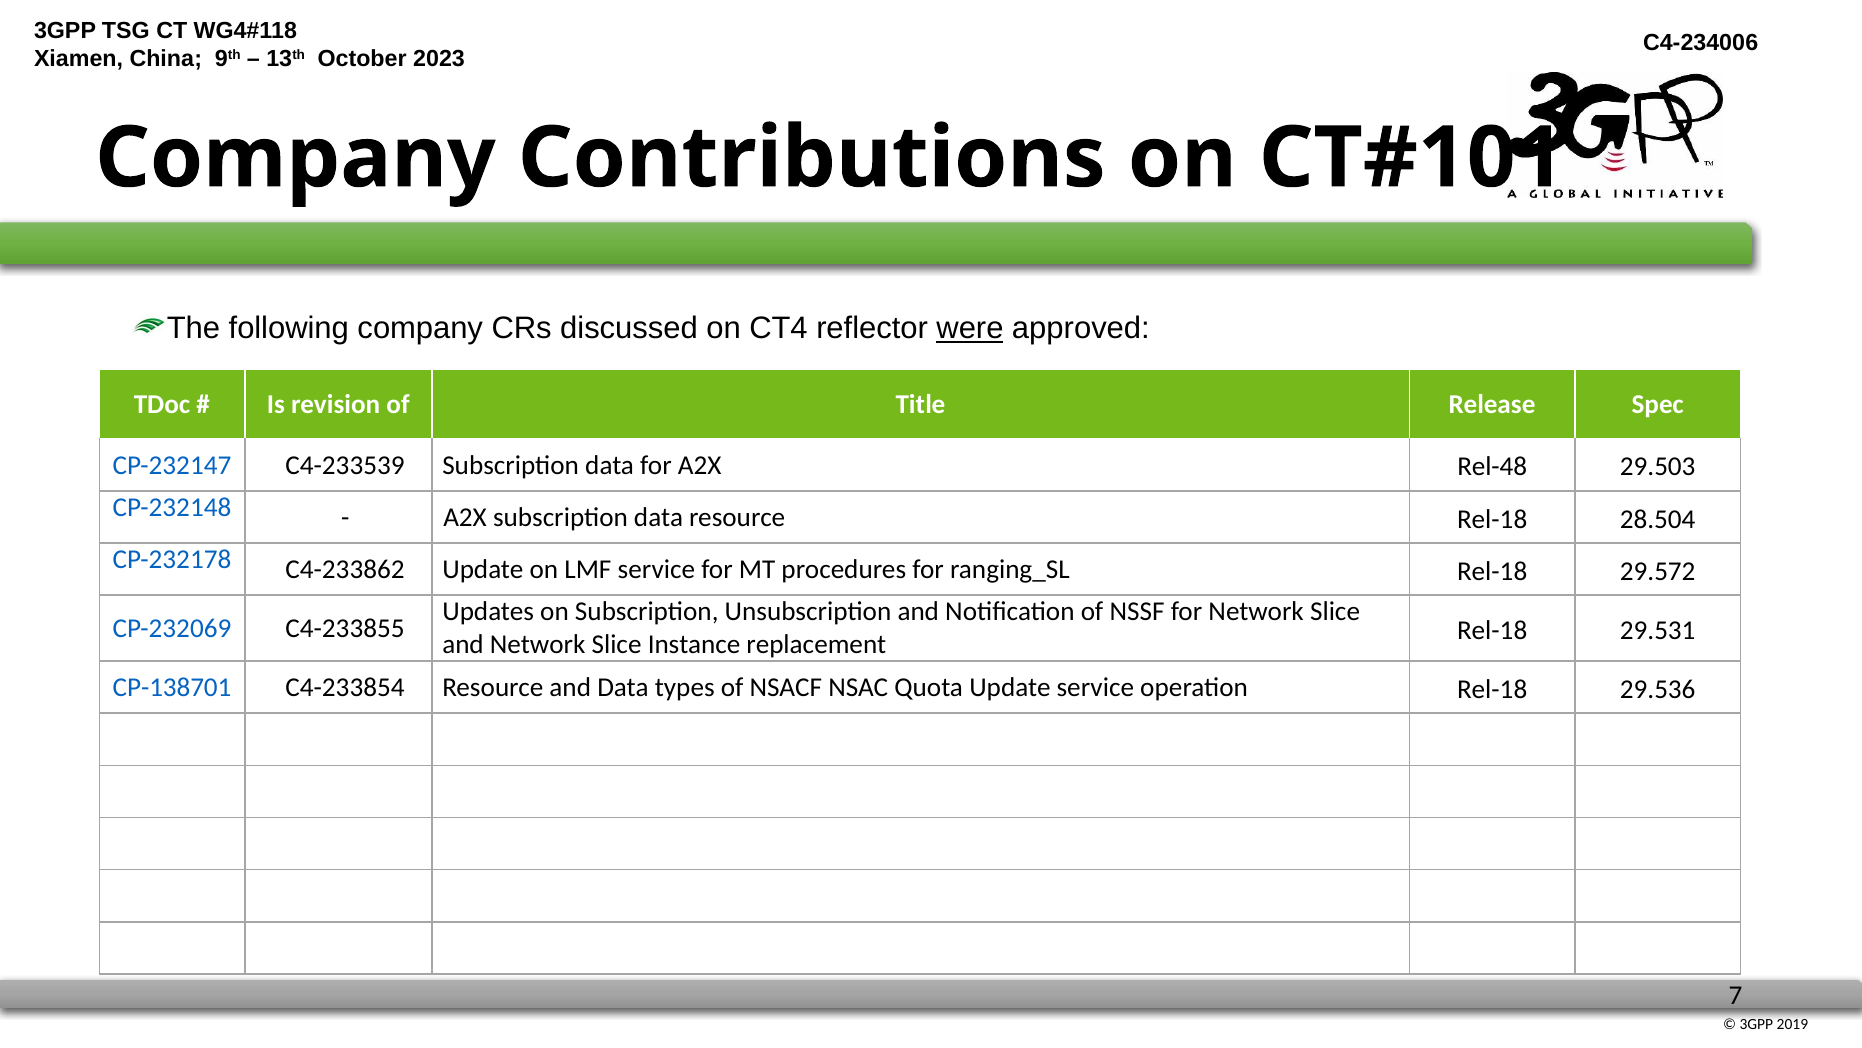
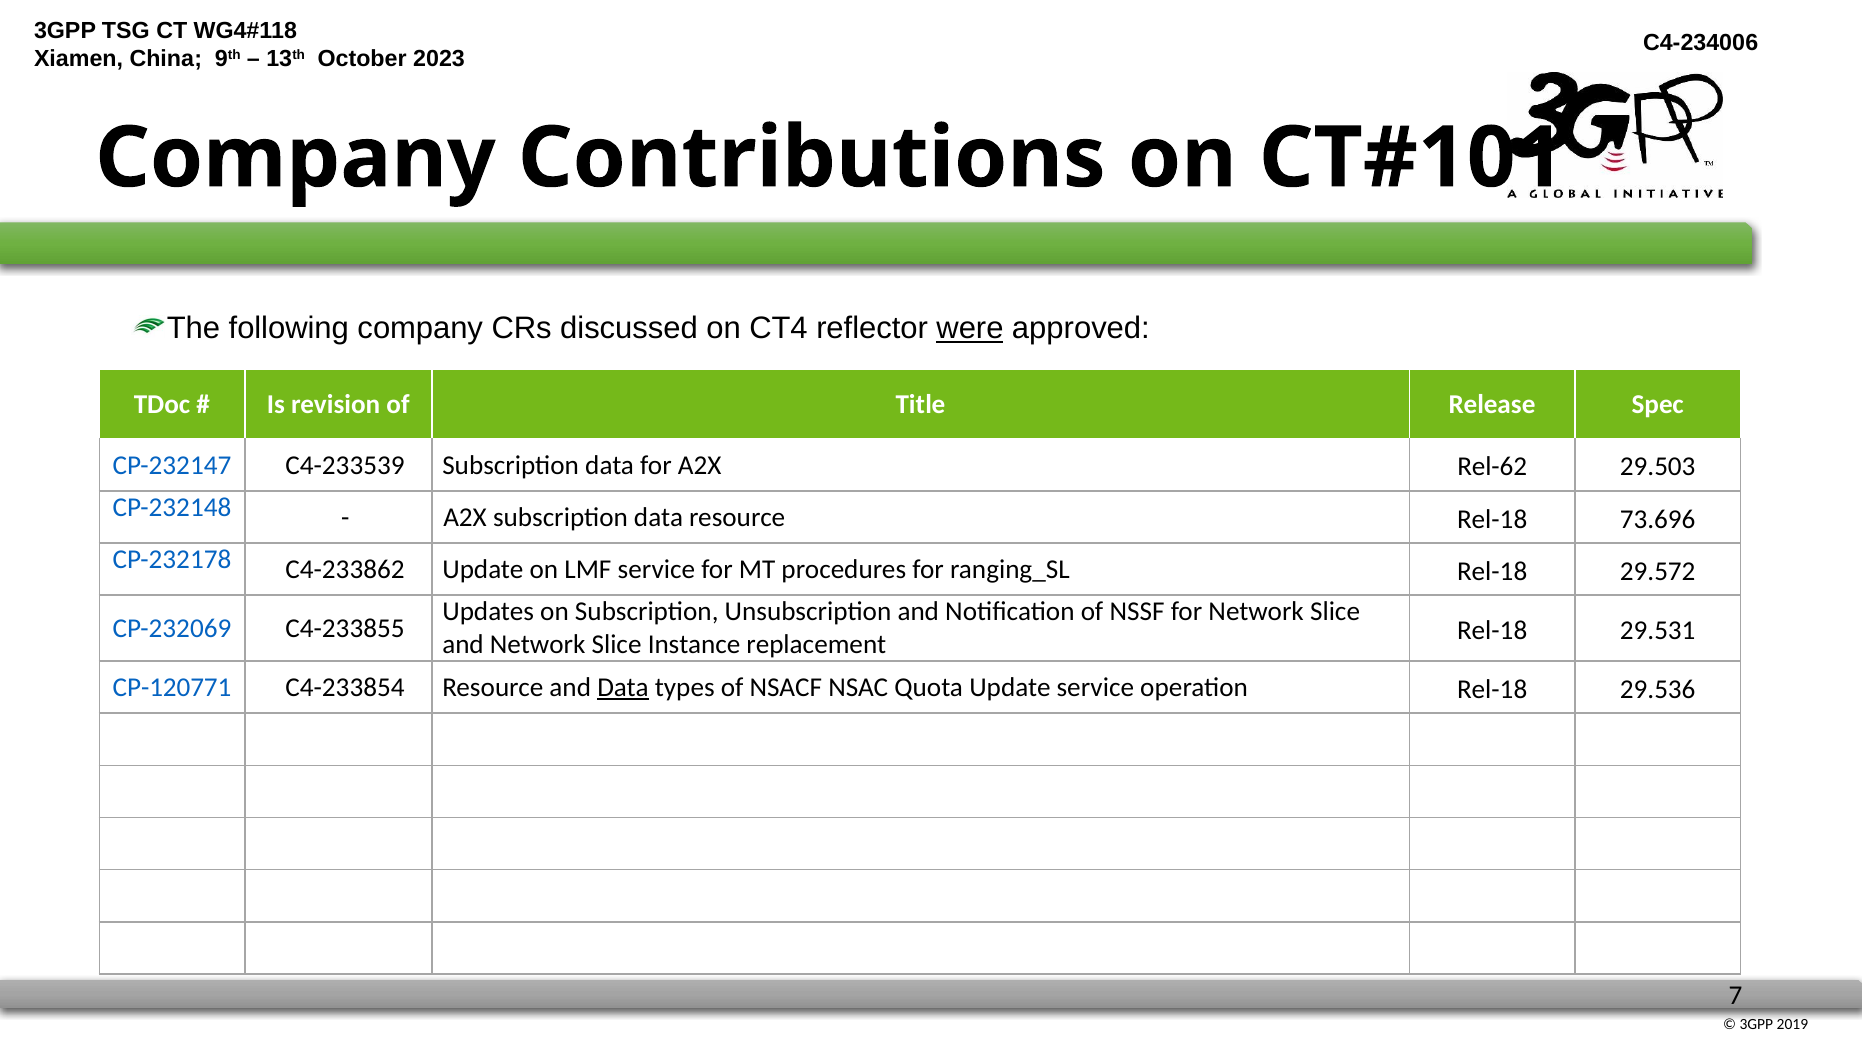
Rel-48: Rel-48 -> Rel-62 (1492, 467)
28.504: 28.504 -> 73.696 (1658, 519)
CP-138701: CP-138701 -> CP-120771 (172, 687)
Data underline: none -> present (623, 687)
